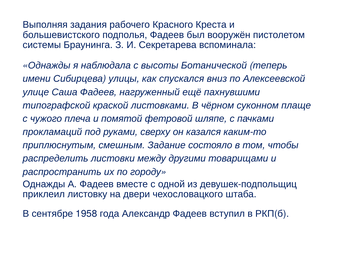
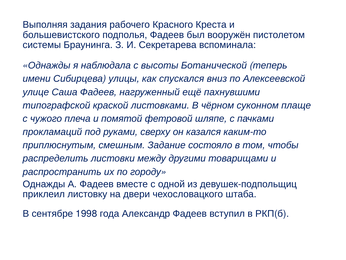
1958: 1958 -> 1998 (86, 213)
